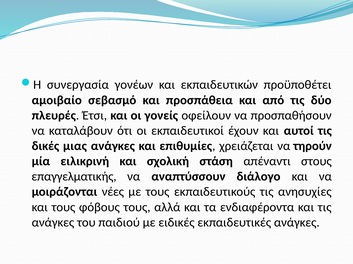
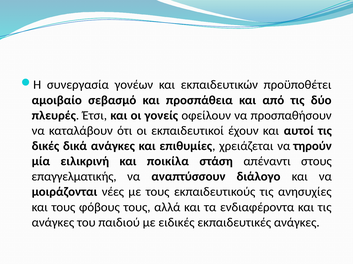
μιας: μιας -> δικά (75, 146)
σχολική: σχολική -> ποικίλα (168, 162)
